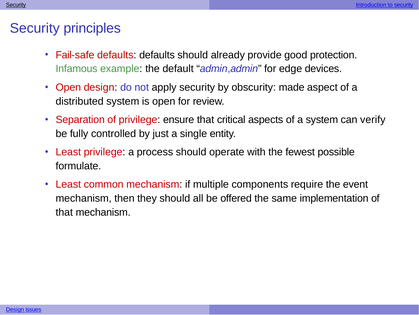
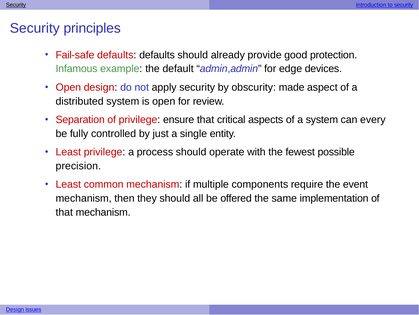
verify: verify -> every (373, 120)
formulate: formulate -> precision (78, 166)
